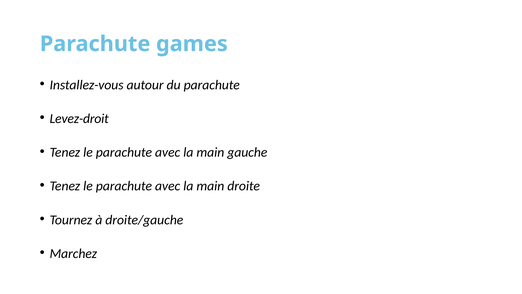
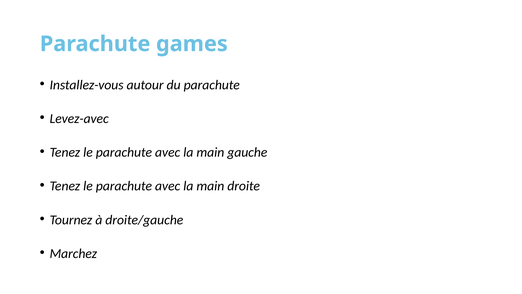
Levez-droit: Levez-droit -> Levez-avec (79, 118)
